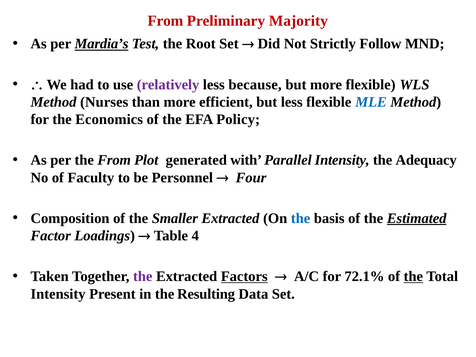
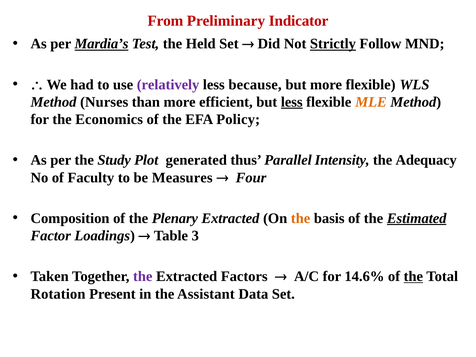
Majority: Majority -> Indicator (299, 21)
Root: Root -> Held (201, 44)
Strictly underline: none -> present (333, 44)
less underline: none -> present (292, 102)
MLE colour: blue -> orange (371, 102)
the From: From -> Study (114, 160)
with: with -> thus (246, 160)
Personnel: Personnel -> Measures (182, 178)
Smaller: Smaller -> Plenary (175, 218)
the colour: blue -> orange (301, 218)
4: 4 -> 3 (195, 236)
Factors underline: present -> none (244, 276)
72.1%: 72.1% -> 14.6% (364, 276)
Intensity: Intensity -> Rotation (58, 294)
Resulting: Resulting -> Assistant (206, 294)
